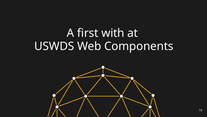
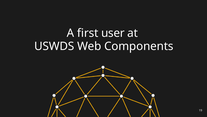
with: with -> user (113, 33)
